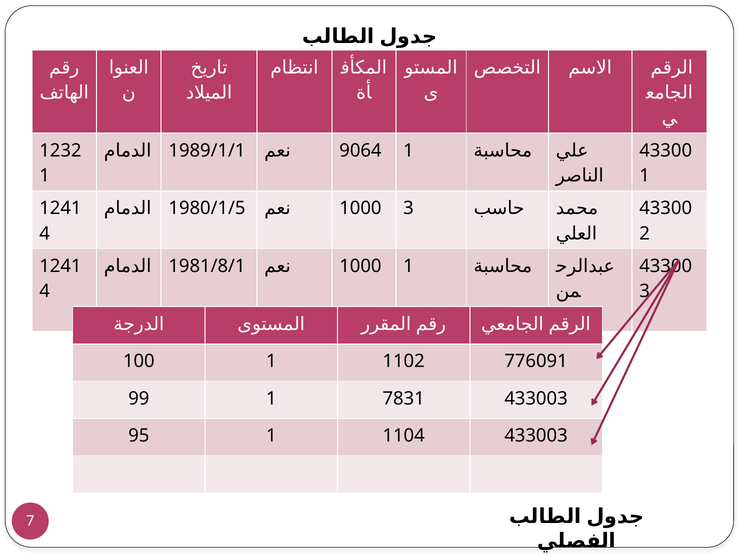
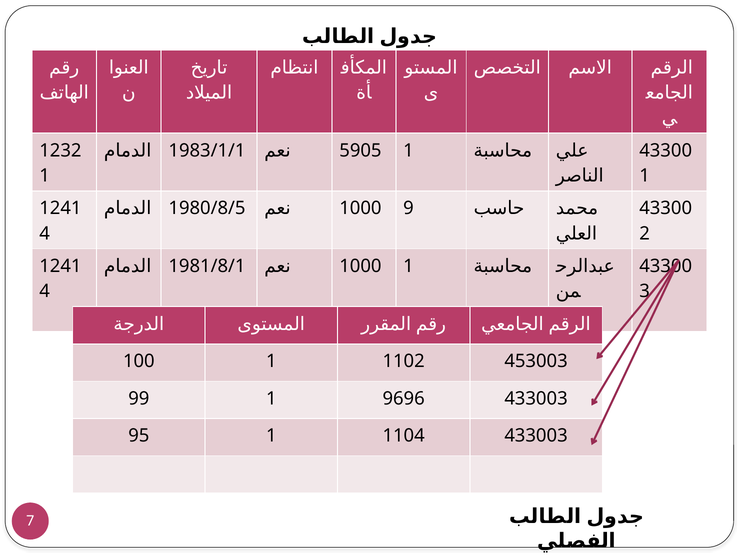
1989/1/1: 1989/1/1 -> 1983/1/1 (207, 150)
9064: 9064 -> 5905 (360, 150)
1980/1/5: 1980/1/5 -> 1980/8/5 (207, 208)
1000 3: 3 -> 9 (409, 208)
776091: 776091 -> 453003 (536, 361)
7831: 7831 -> 9696 (404, 398)
